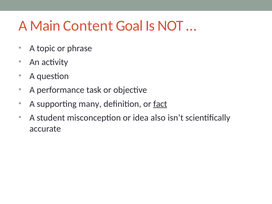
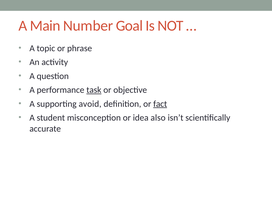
Content: Content -> Number (88, 26)
task underline: none -> present (94, 90)
many: many -> avoid (90, 104)
